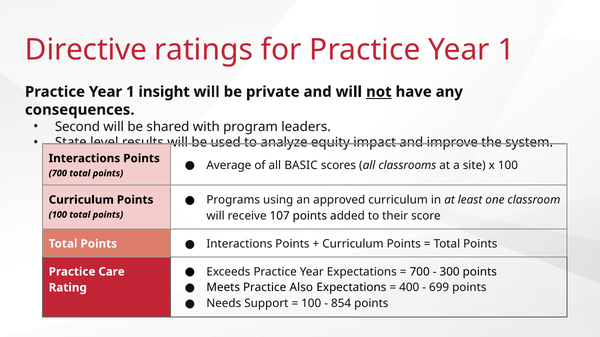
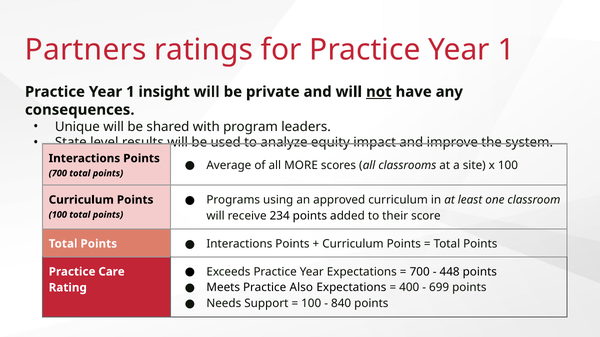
Directive: Directive -> Partners (86, 50)
Second: Second -> Unique (77, 127)
BASIC: BASIC -> MORE (301, 165)
107: 107 -> 234 (280, 216)
300: 300 -> 448 (450, 272)
854: 854 -> 840 (341, 304)
